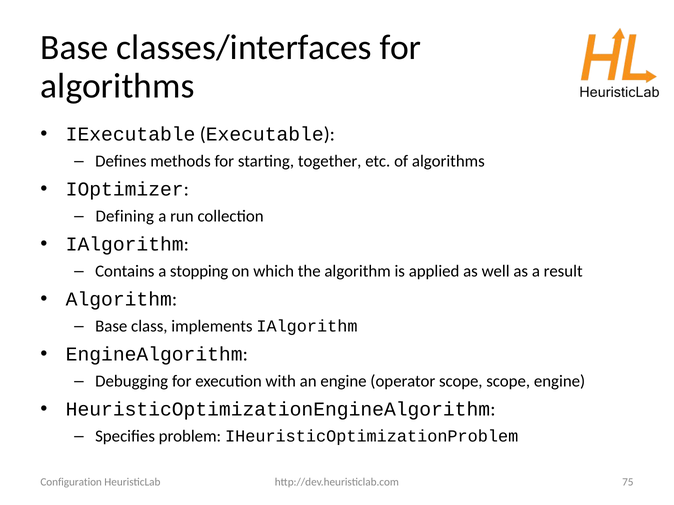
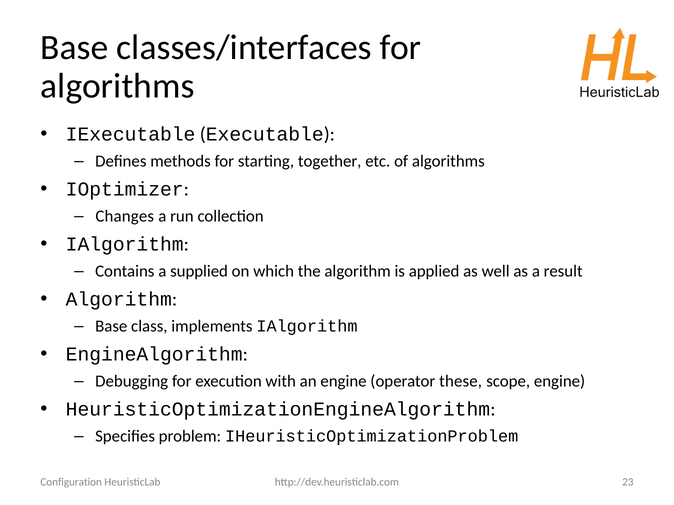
Defining: Defining -> Changes (125, 217)
stopping: stopping -> supplied (199, 272)
operator scope: scope -> these (461, 382)
75: 75 -> 23 (628, 483)
